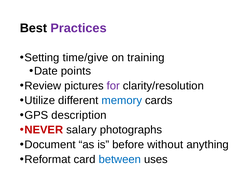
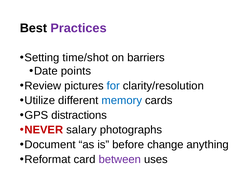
time/give: time/give -> time/shot (86, 58)
training: training -> barriers (146, 58)
for colour: purple -> blue (113, 86)
description: description -> distractions (79, 115)
without: without -> change (165, 145)
between colour: blue -> purple (120, 159)
